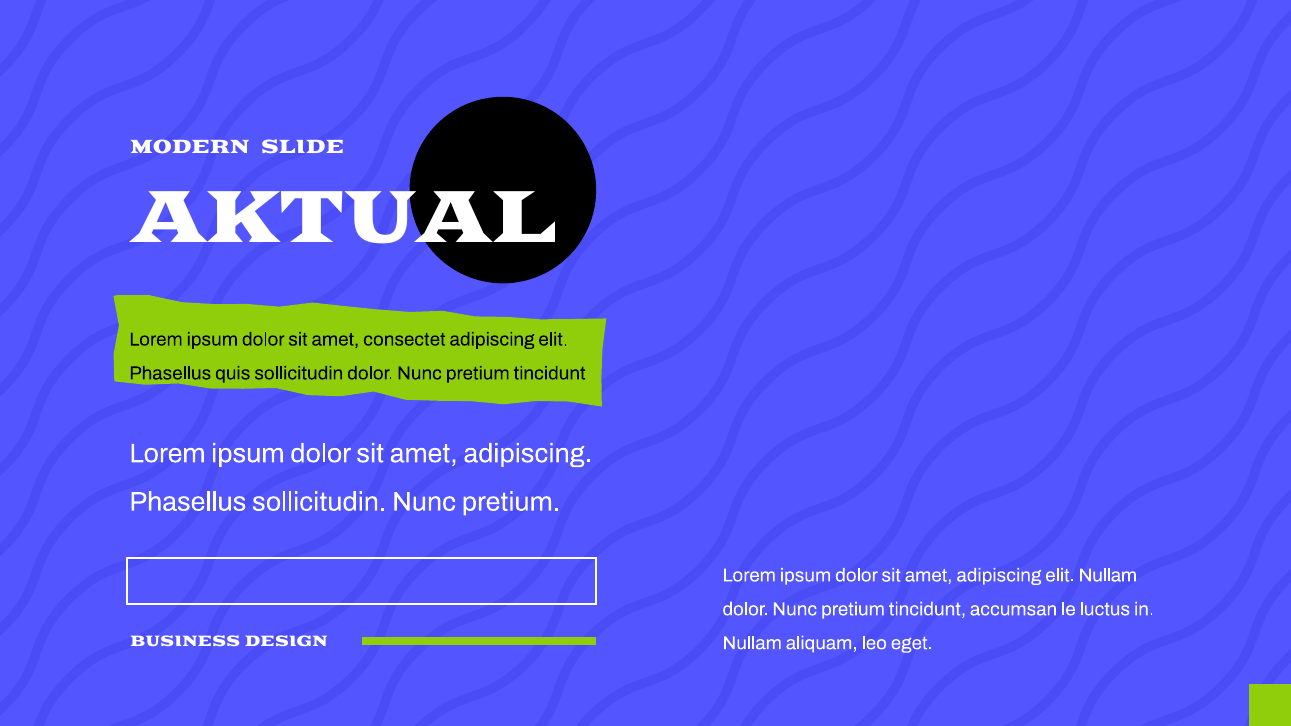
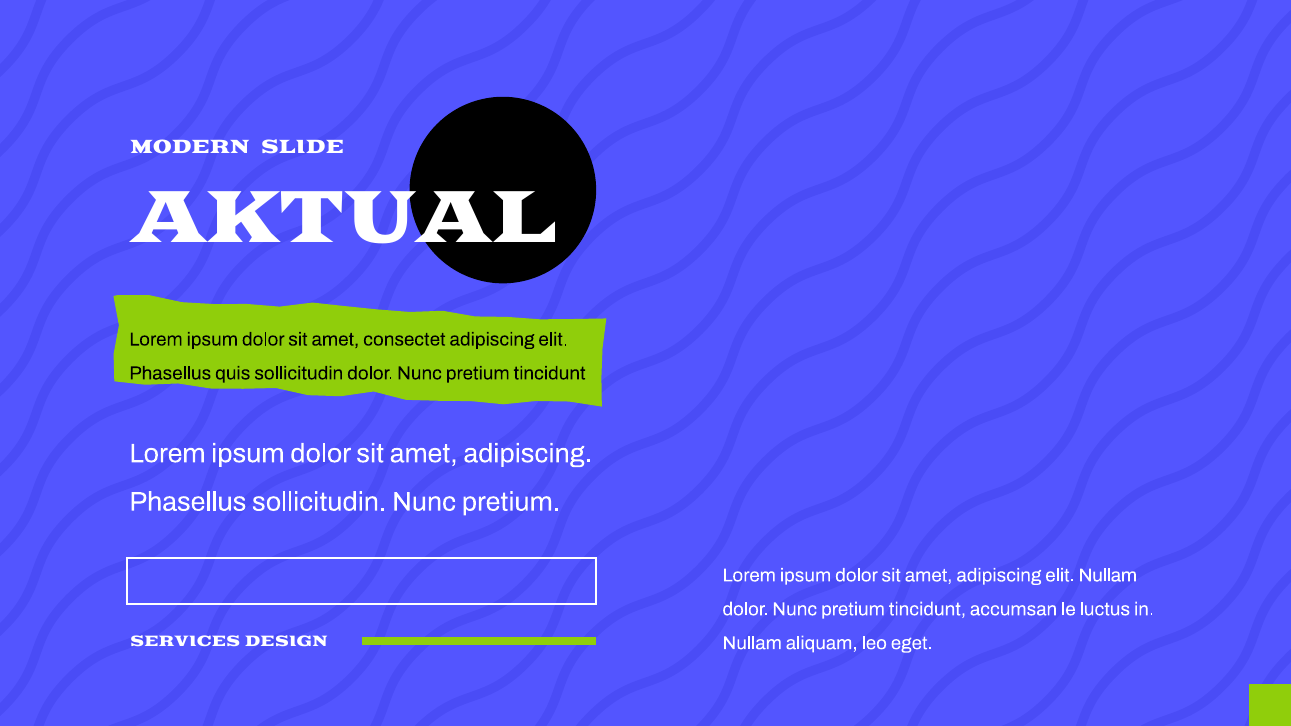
BUSINESS: BUSINESS -> SERVICES (185, 642)
